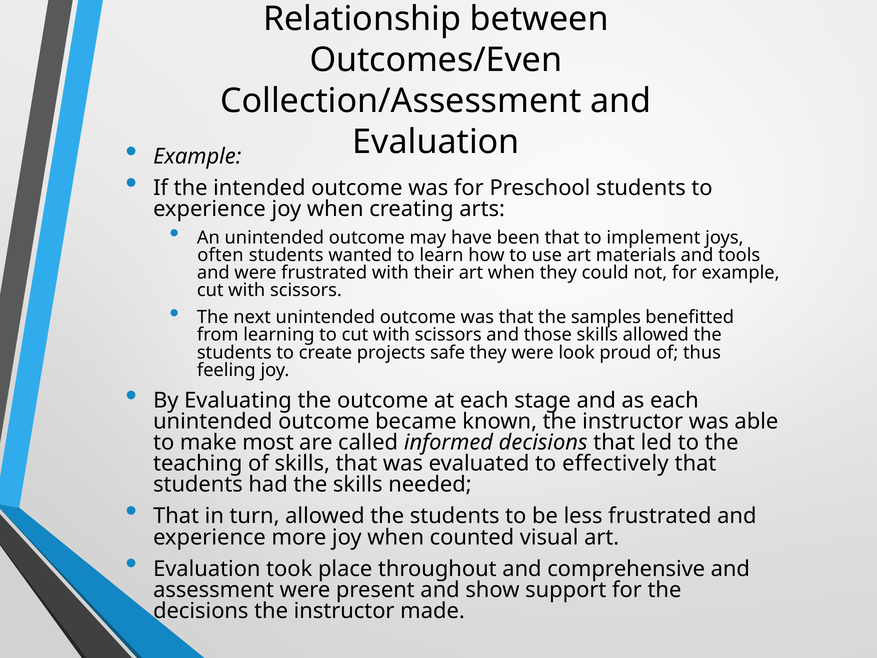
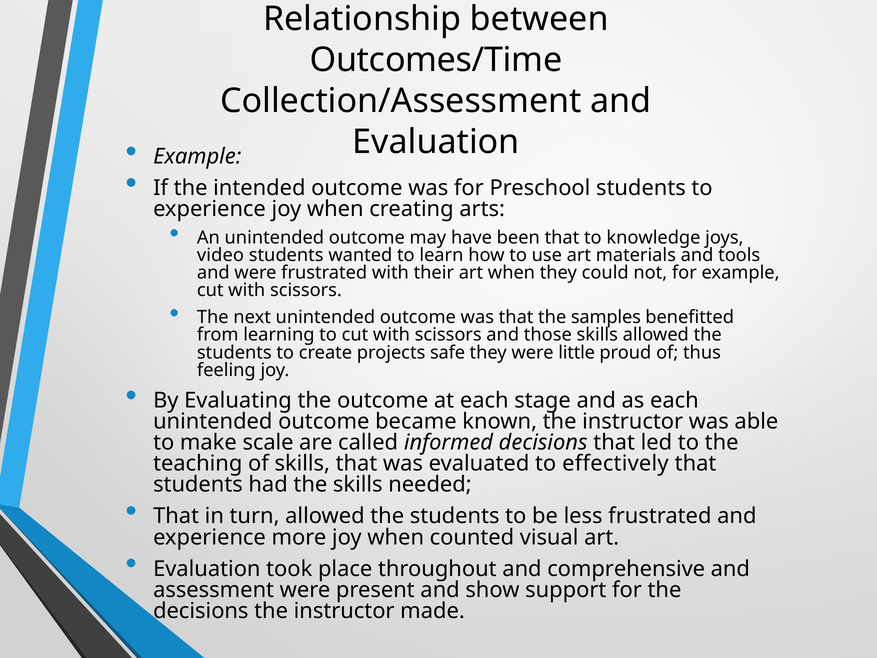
Outcomes/Even: Outcomes/Even -> Outcomes/Time (436, 60)
implement: implement -> knowledge (653, 237)
often: often -> video (220, 255)
look: look -> little (577, 352)
most: most -> scale (268, 442)
